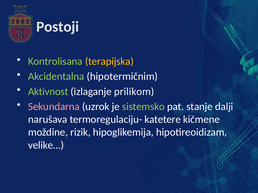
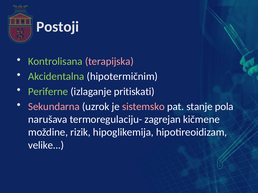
terapijska colour: yellow -> pink (109, 62)
Aktivnost: Aktivnost -> Periferne (48, 92)
prilikom: prilikom -> pritiskati (134, 92)
sistemsko colour: light green -> pink (143, 107)
dalji: dalji -> pola (224, 107)
katetere: katetere -> zagrejan (163, 120)
